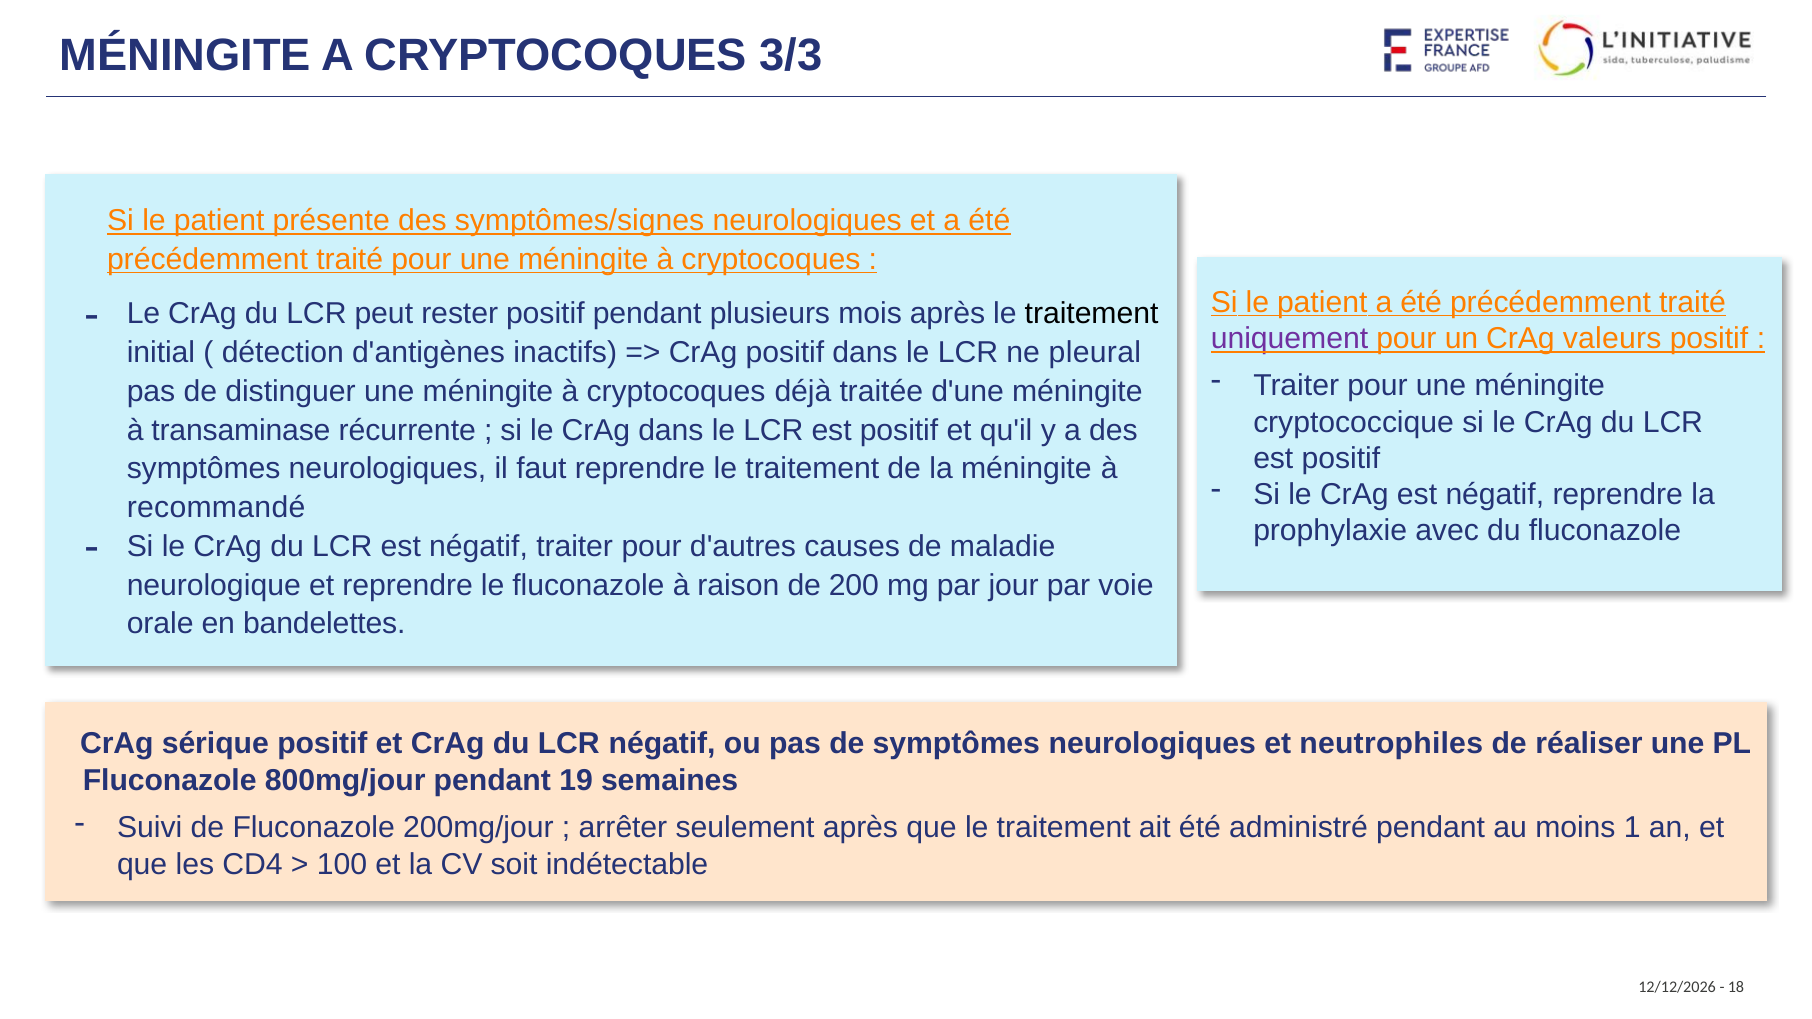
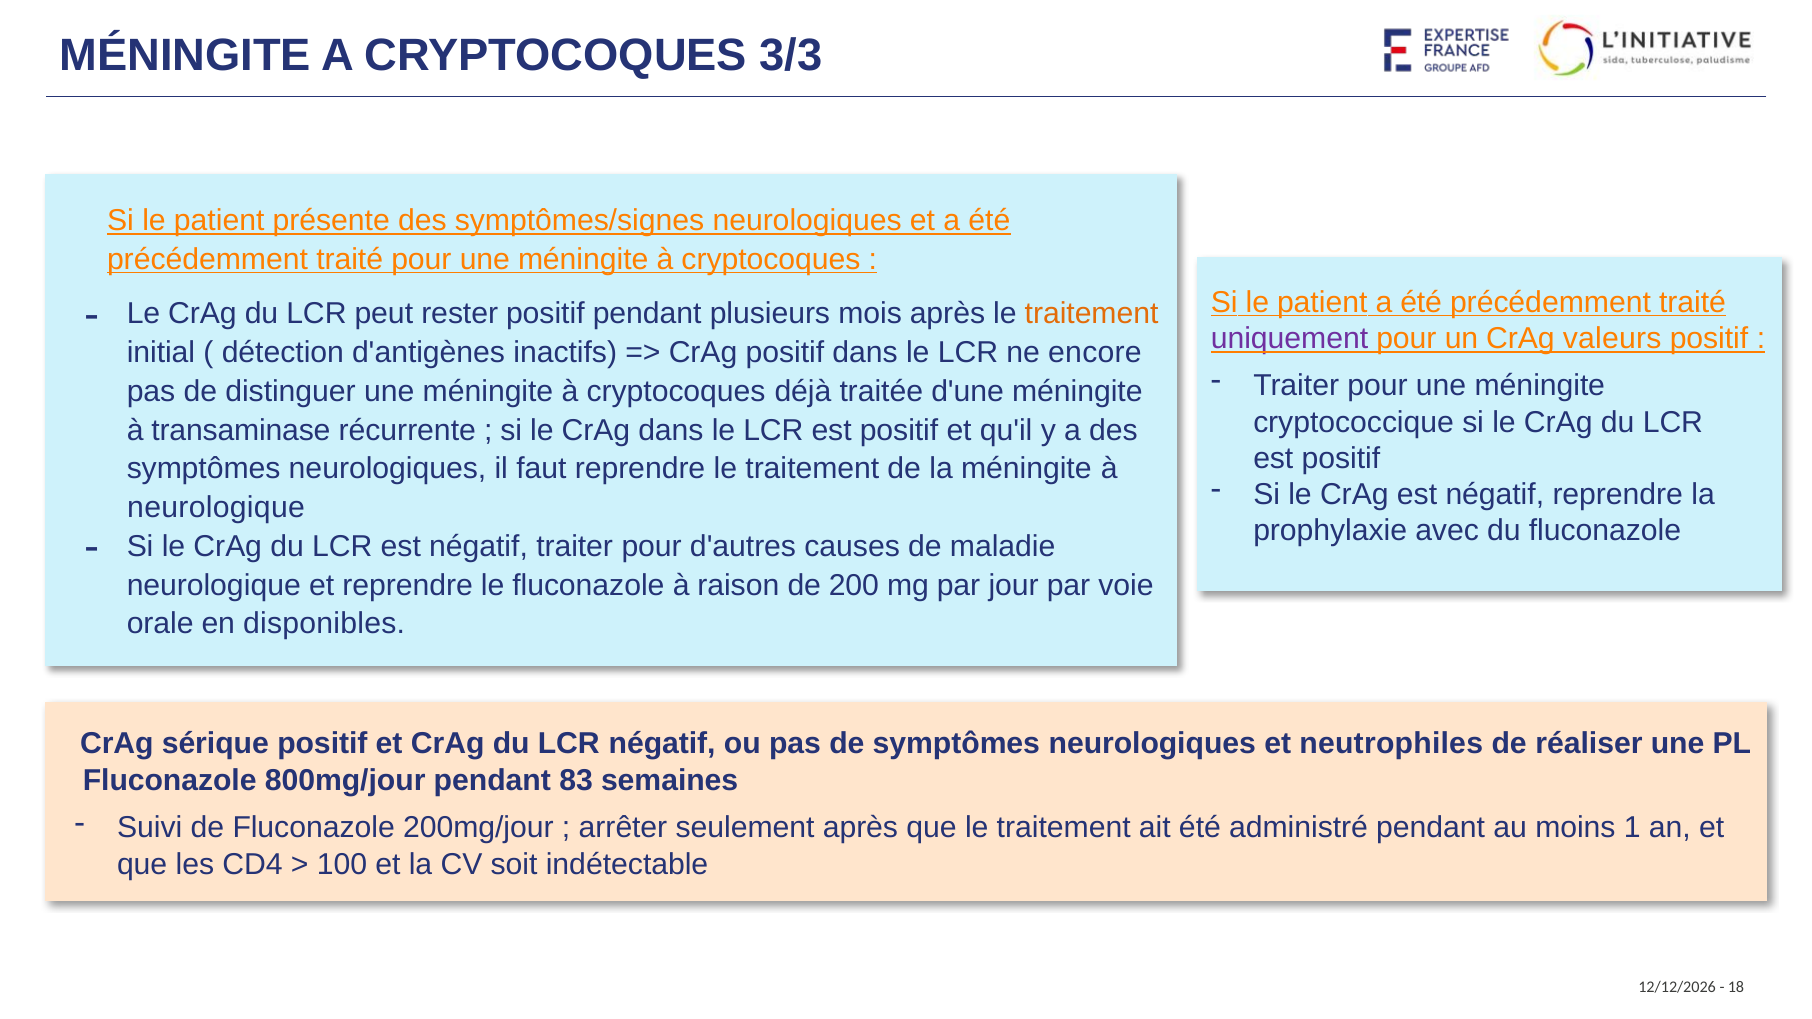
traitement colour: black -> orange (1092, 314)
pleural: pleural -> encore (1095, 353)
recommandé: recommandé -> neurologique (216, 508)
bandelettes: bandelettes -> disponibles (324, 624)
19: 19 -> 83 (576, 780)
